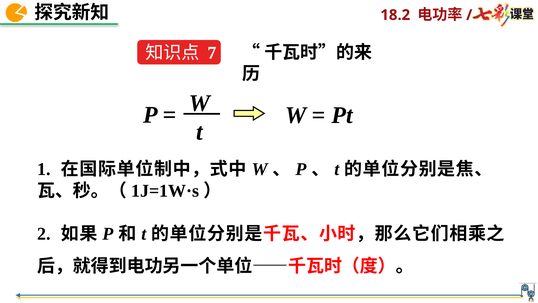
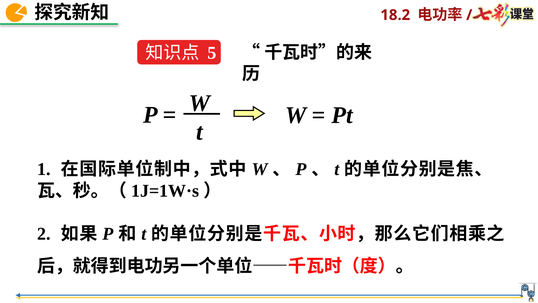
7: 7 -> 5 (212, 53)
